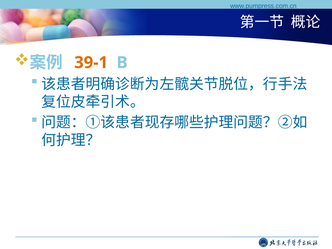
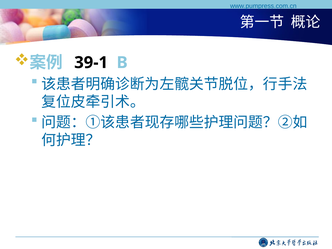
39-1 colour: orange -> black (91, 63)
